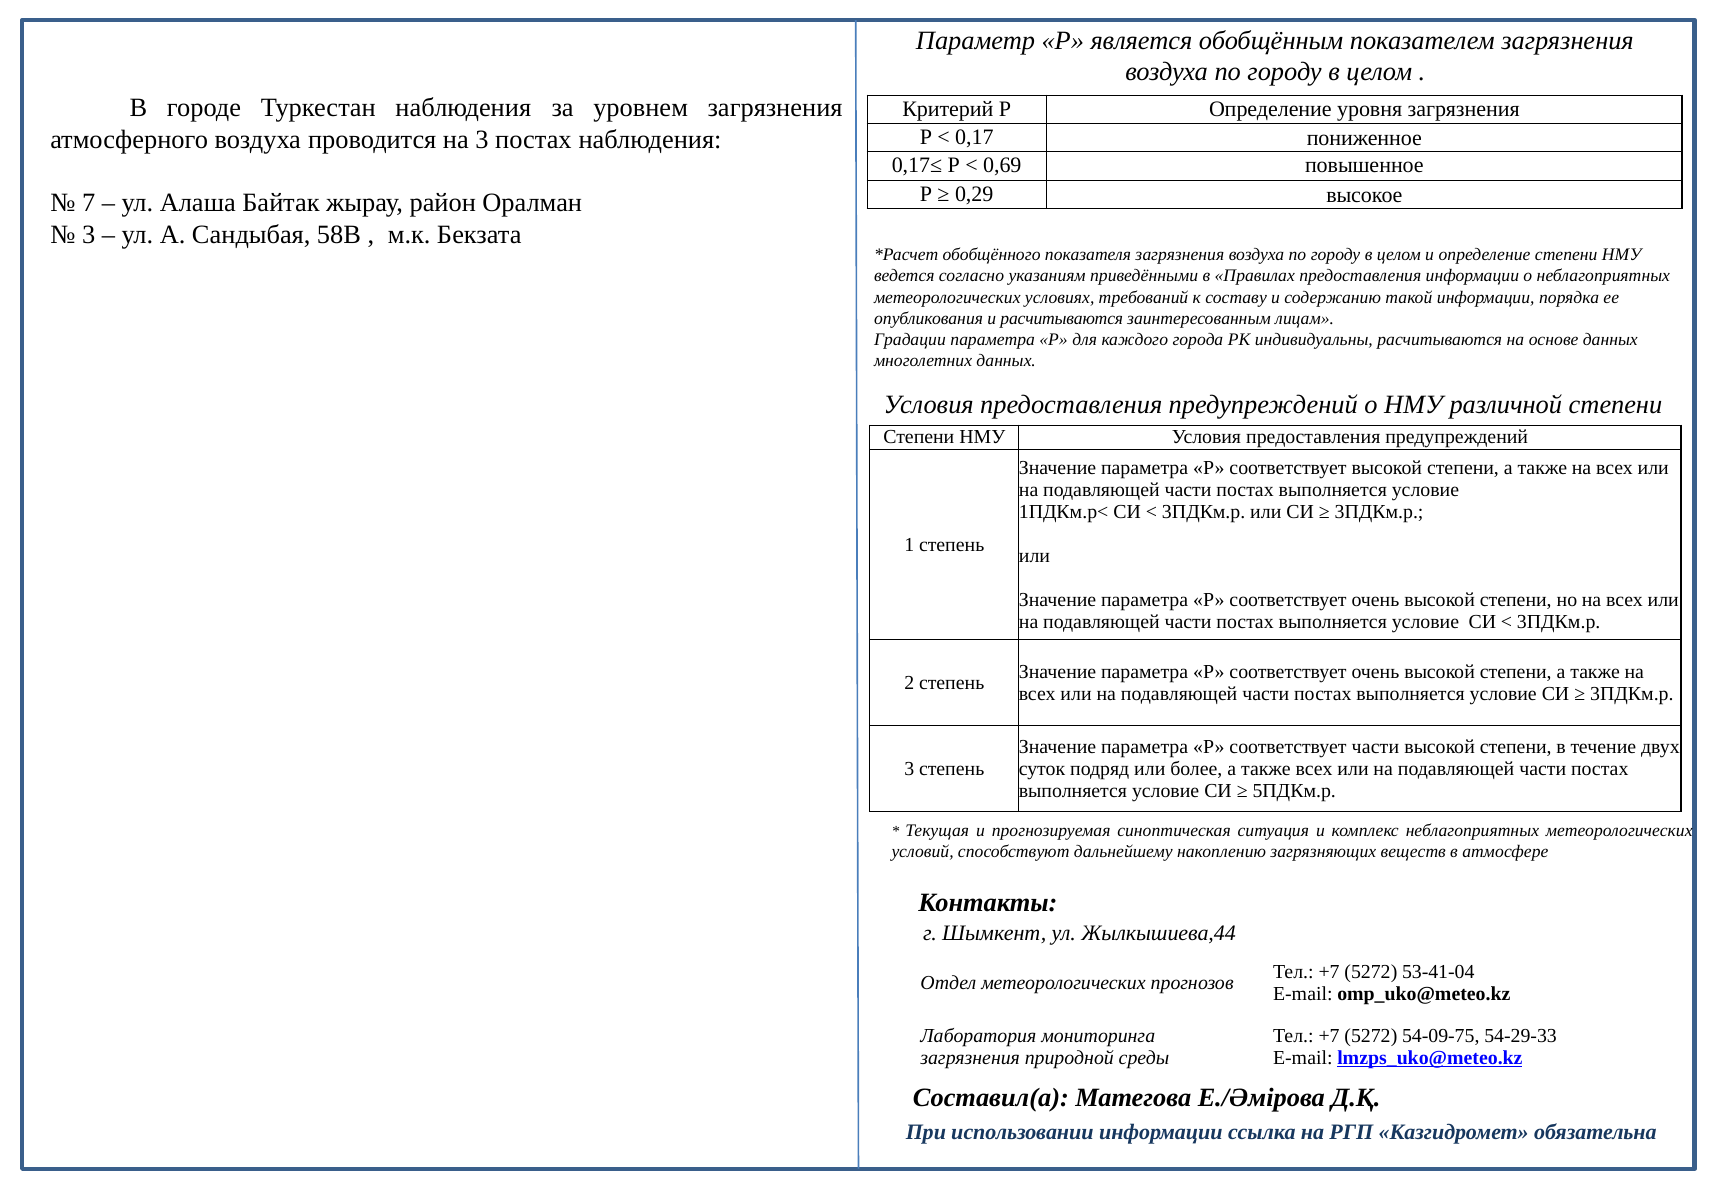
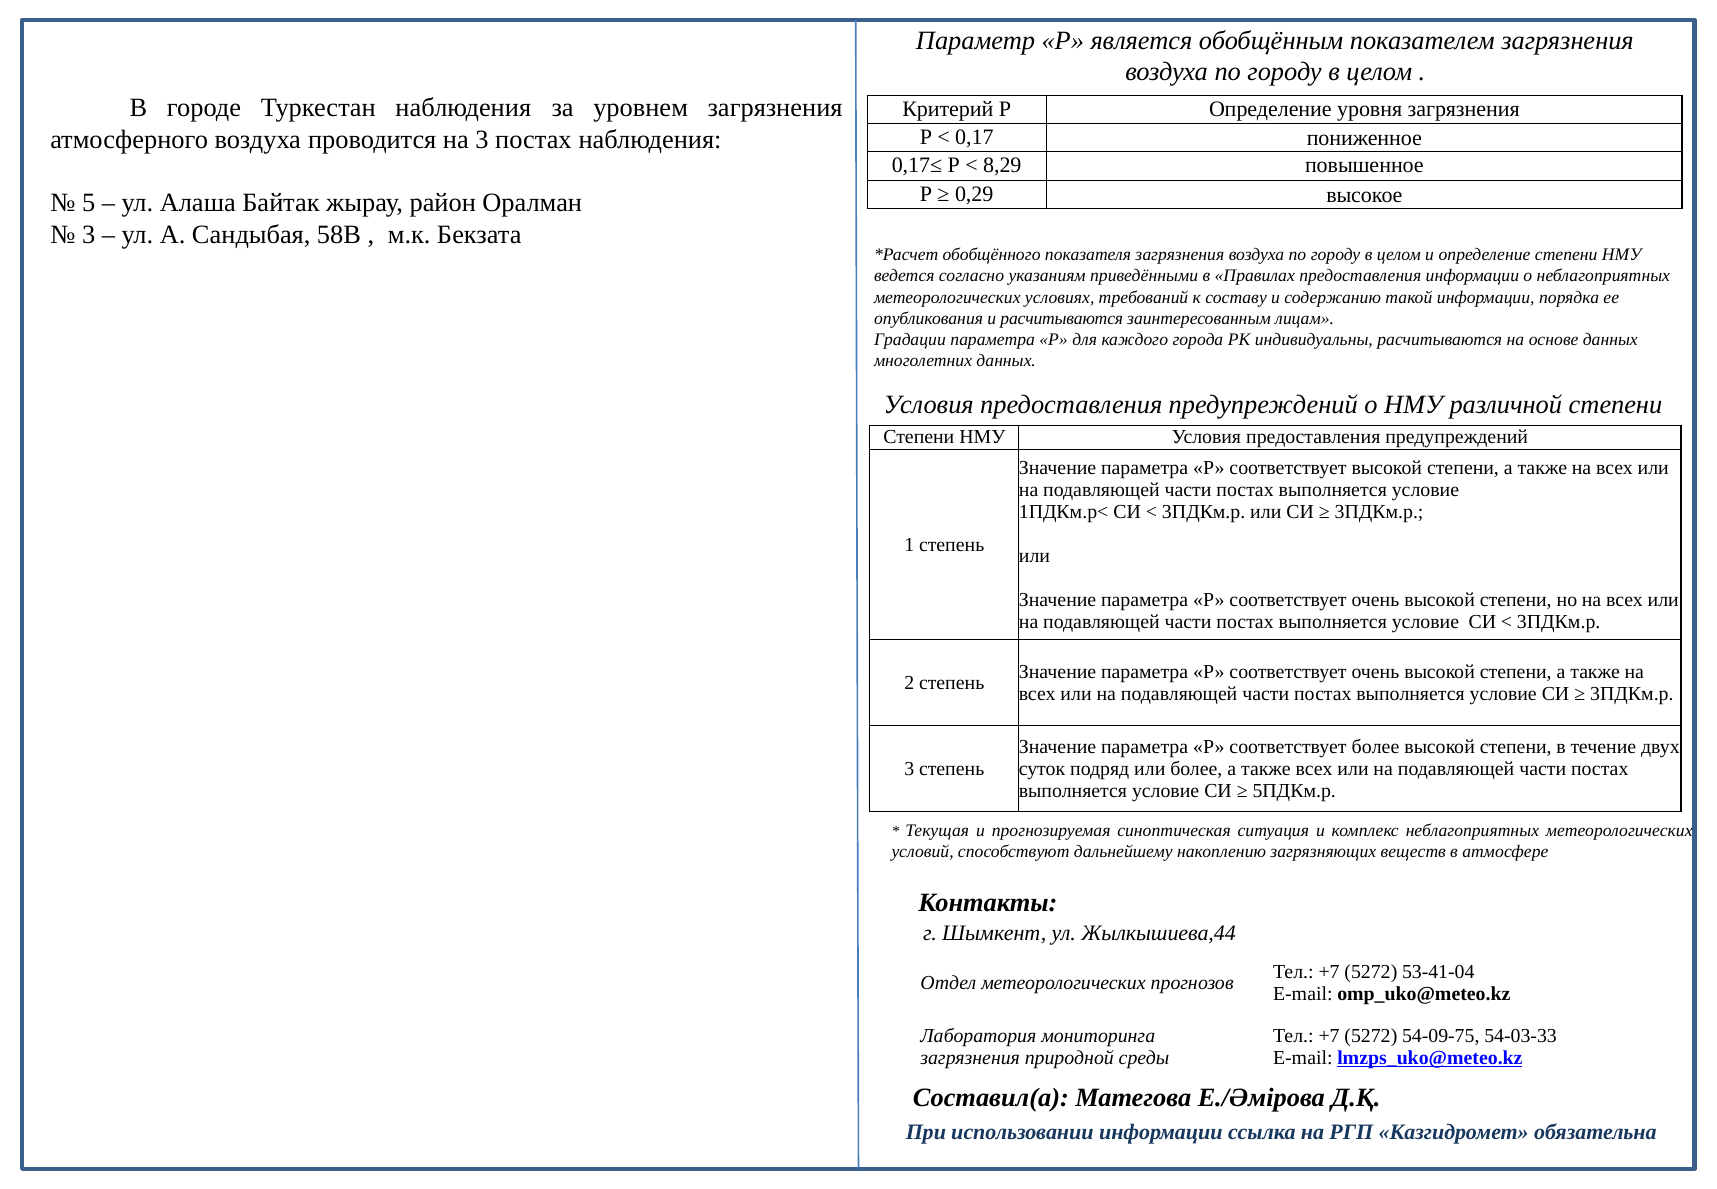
0,69: 0,69 -> 8,29 (1002, 166)
7: 7 -> 5 (89, 203)
соответствует части: части -> более (1375, 747)
54-29-33: 54-29-33 -> 54-03-33 (1521, 1036)
